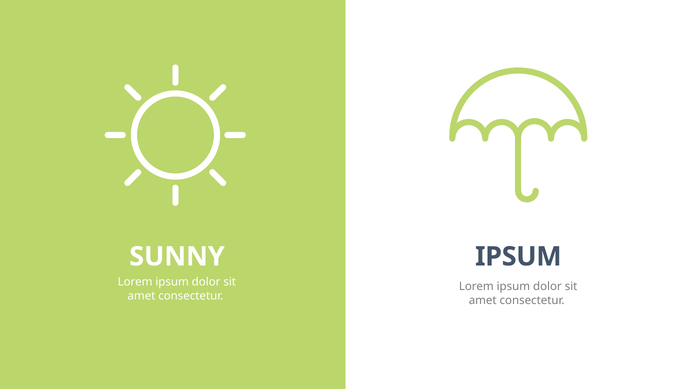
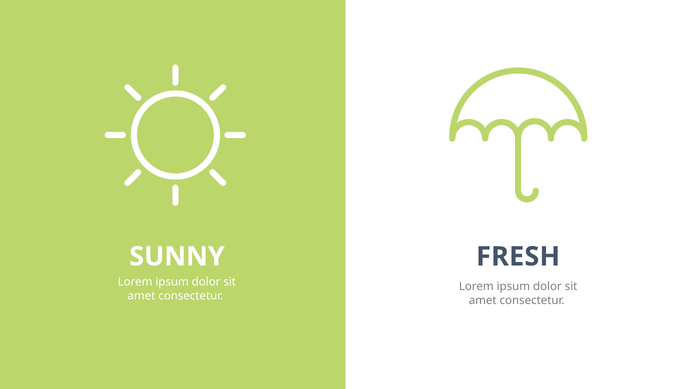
IPSUM: IPSUM -> FRESH (518, 256)
